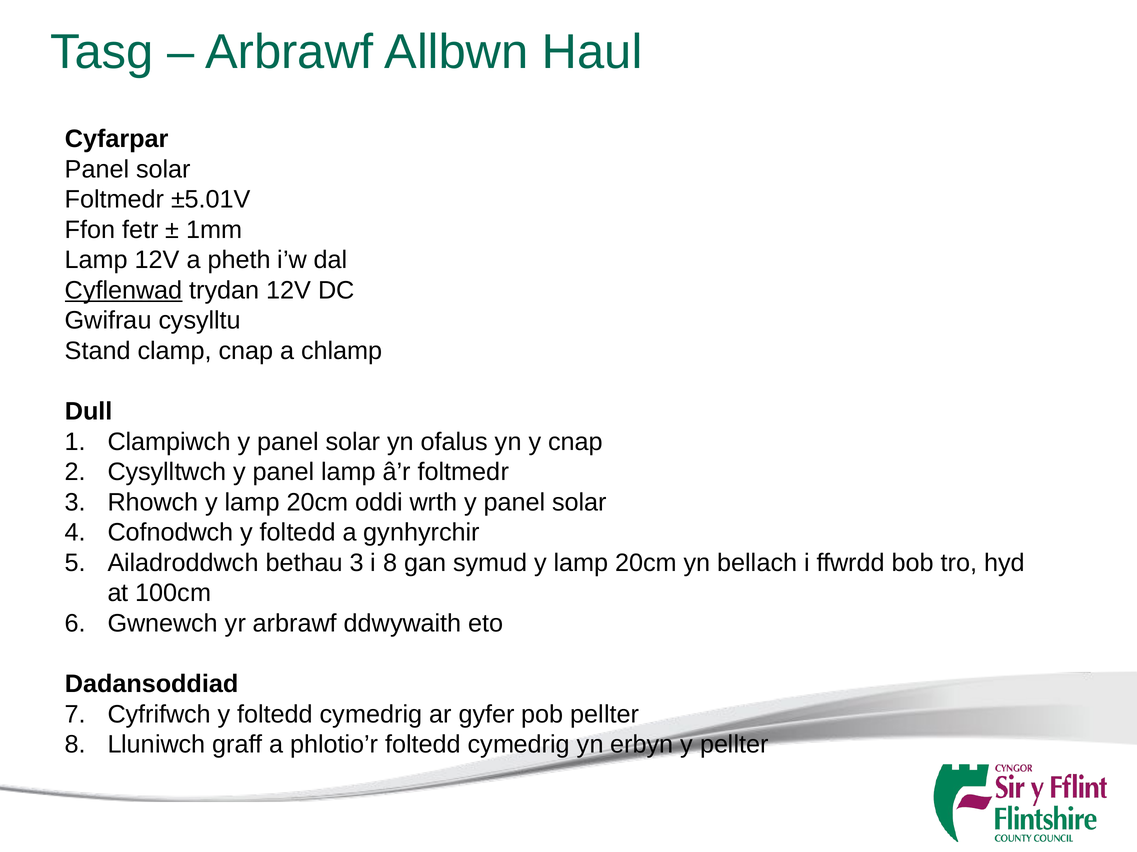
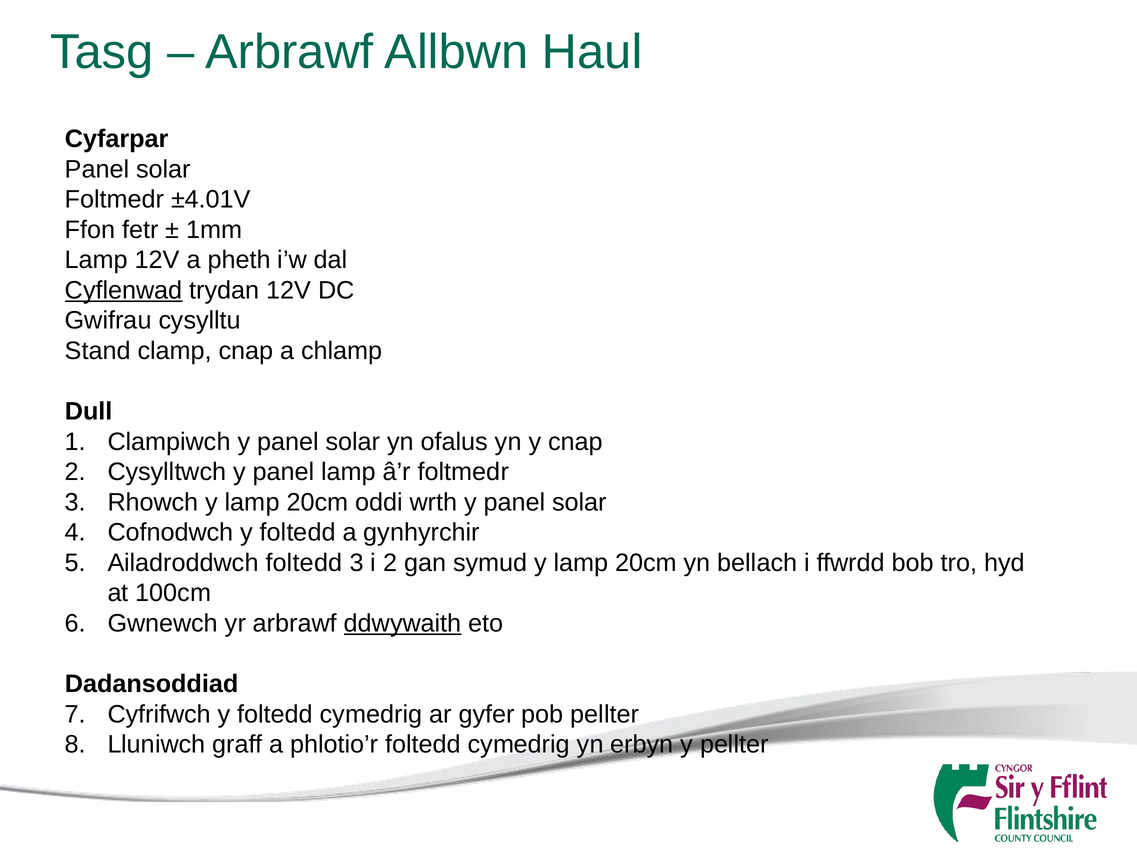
±5.01V: ±5.01V -> ±4.01V (211, 200)
Ailadroddwch bethau: bethau -> foltedd (304, 563)
i 8: 8 -> 2 (390, 563)
ddwywaith underline: none -> present (403, 624)
